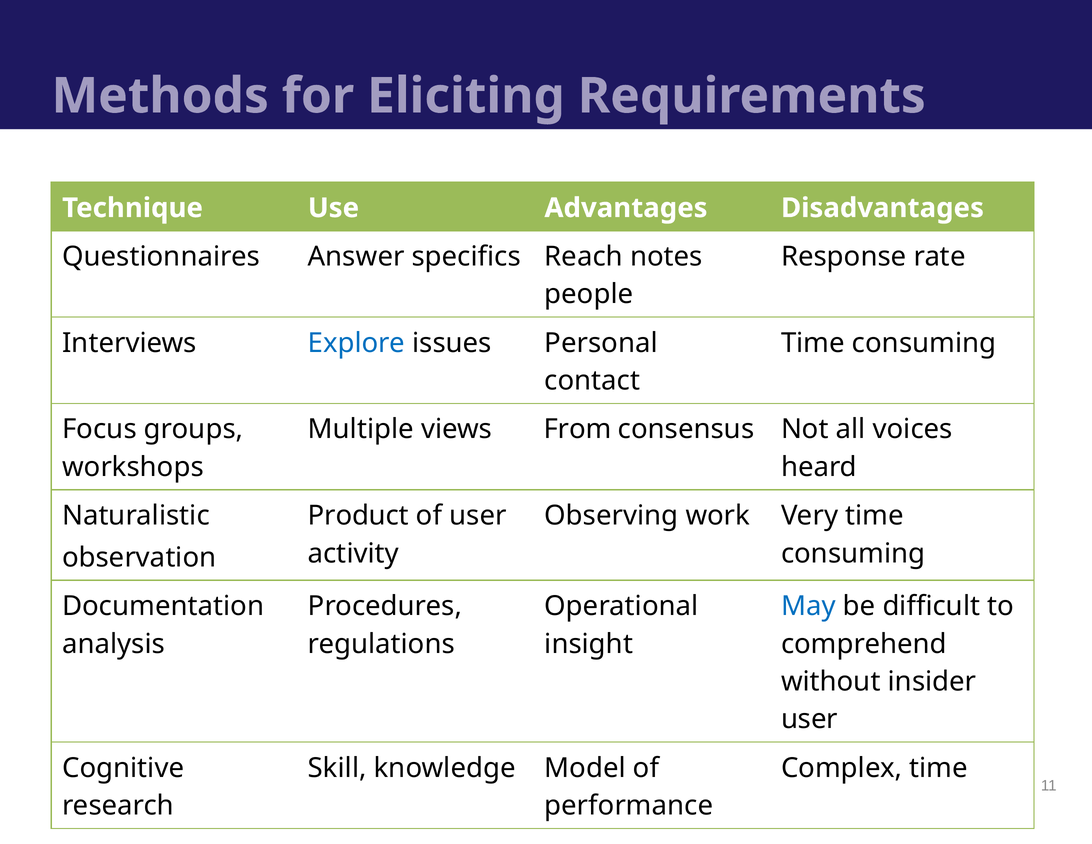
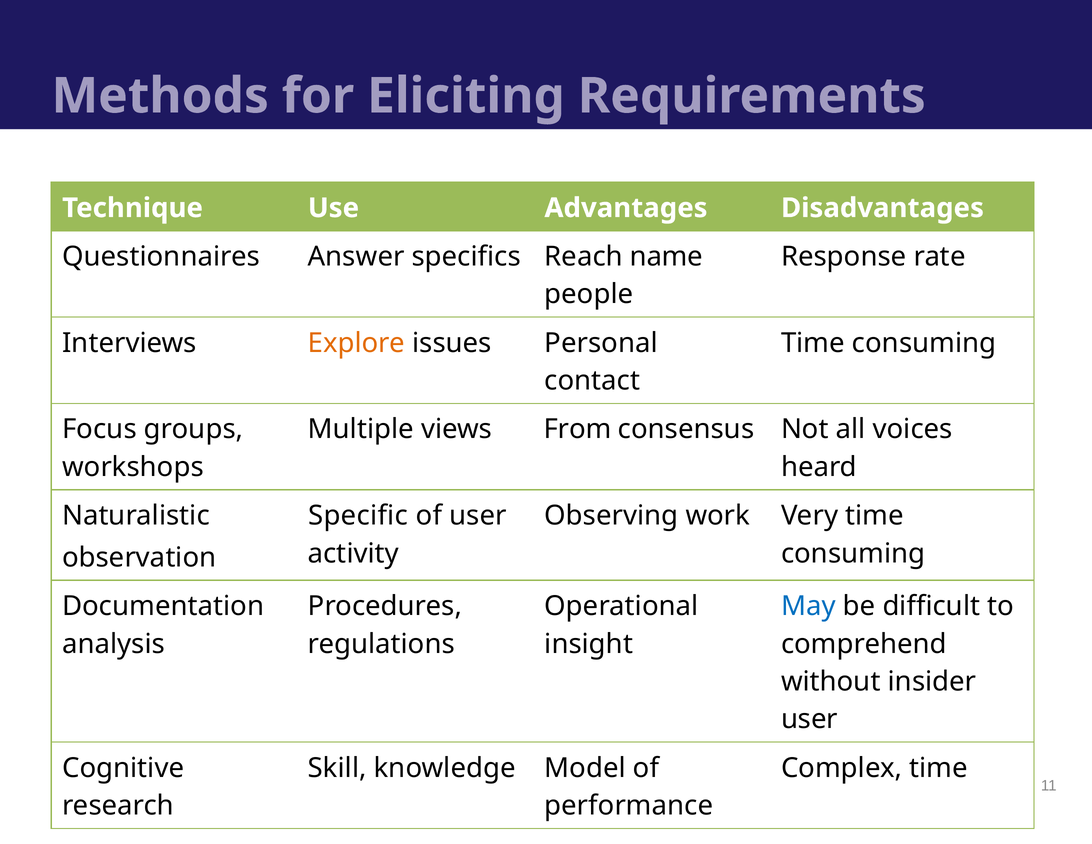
notes: notes -> name (667, 257)
Explore colour: blue -> orange (356, 343)
Product: Product -> Specific (358, 516)
